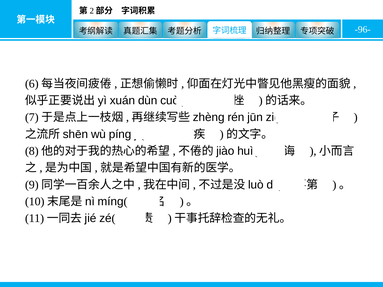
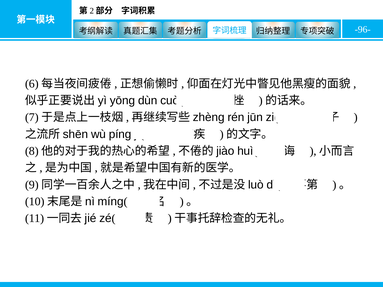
xuán: xuán -> yōng (123, 101)
